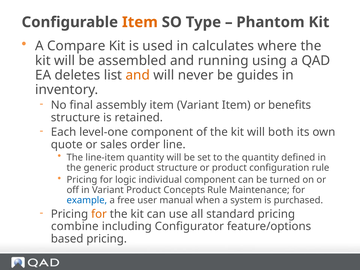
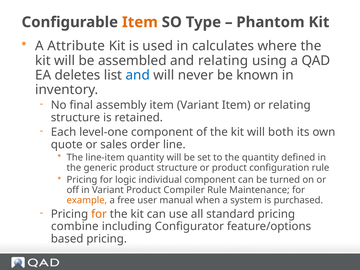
Compare: Compare -> Attribute (76, 46)
and running: running -> relating (223, 61)
and colour: orange -> blue (138, 75)
guides: guides -> known (257, 75)
or benefits: benefits -> relating (289, 105)
Concepts: Concepts -> Compiler (184, 190)
example colour: blue -> orange (87, 200)
